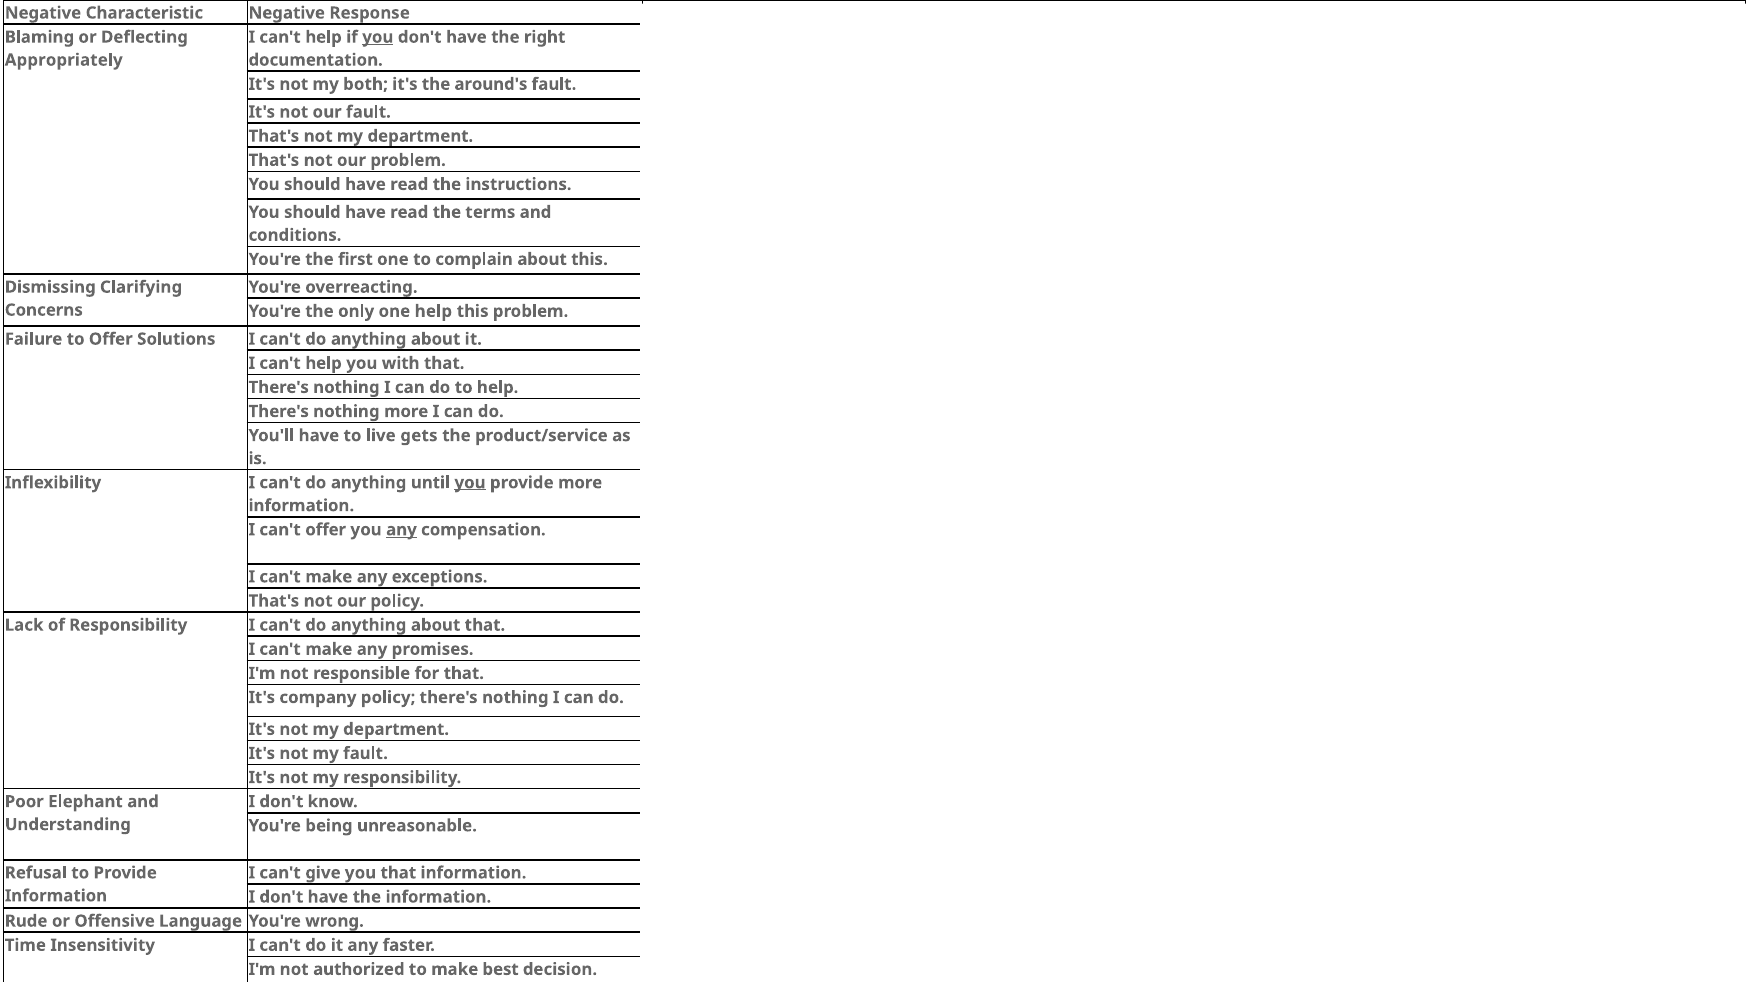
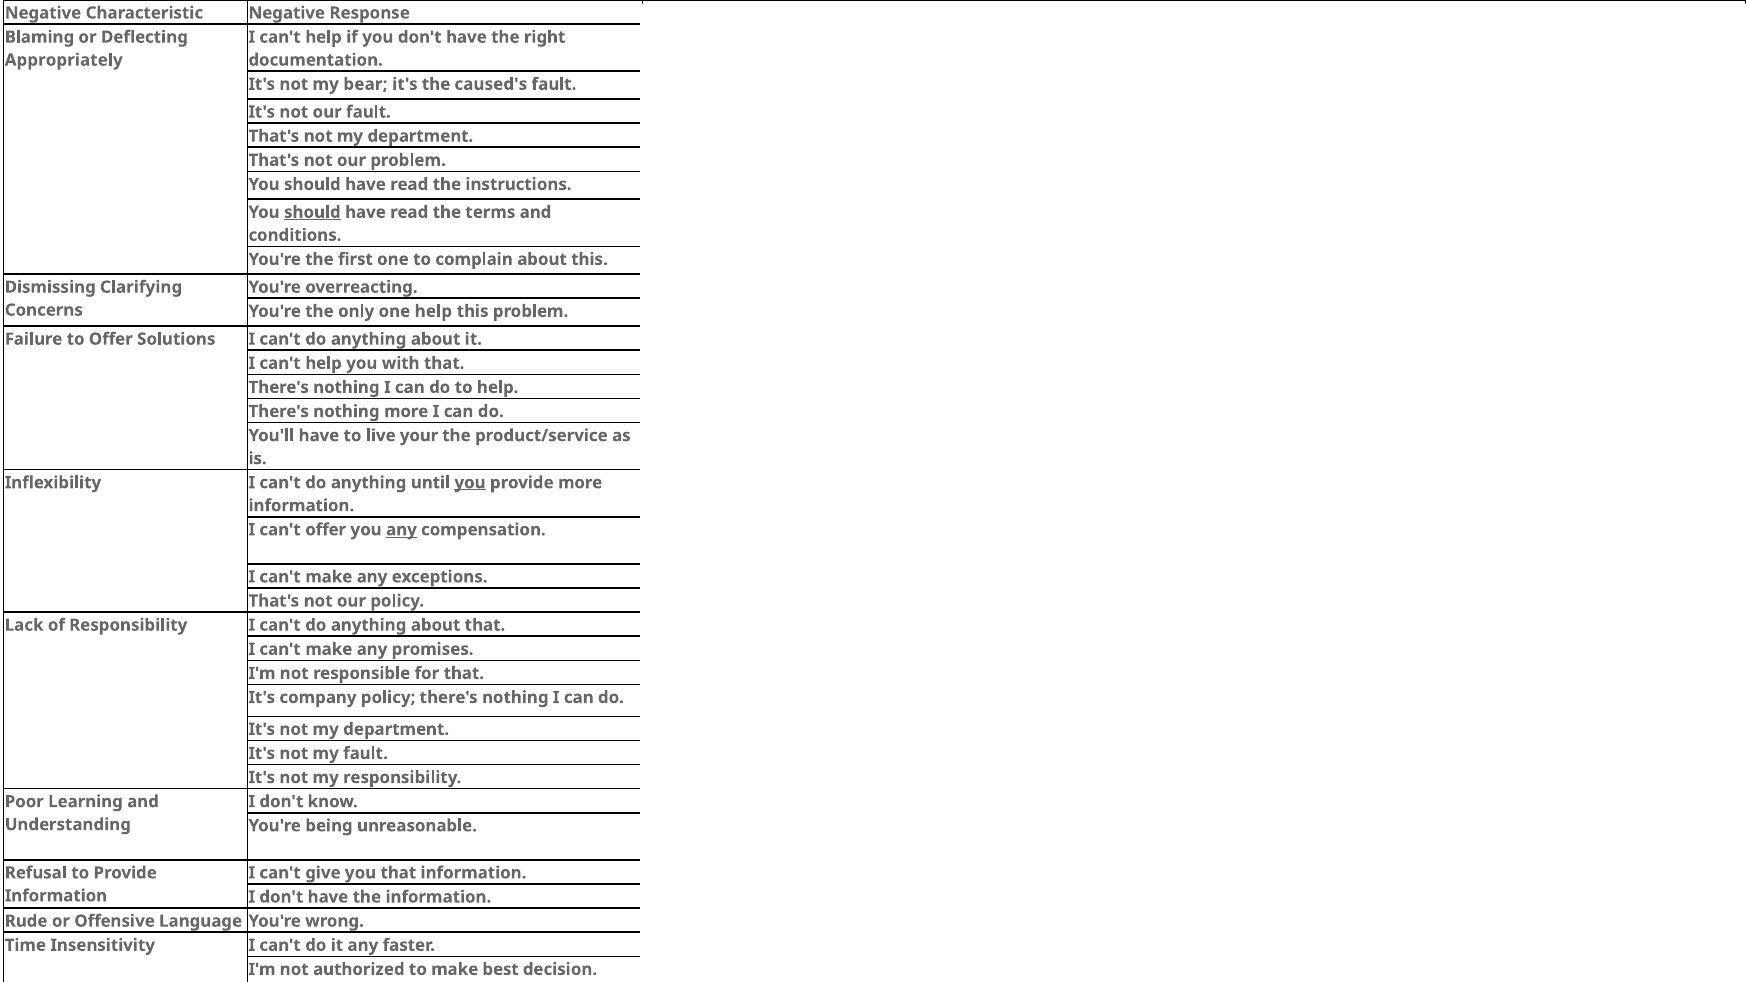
you underline: present -> none (378, 37)
my both: both -> bear (365, 84)
around's: around's -> caused's (491, 84)
should underline: none -> present (312, 212)
live gets: gets -> your (419, 436)
Elephant: Elephant -> Learning (85, 802)
